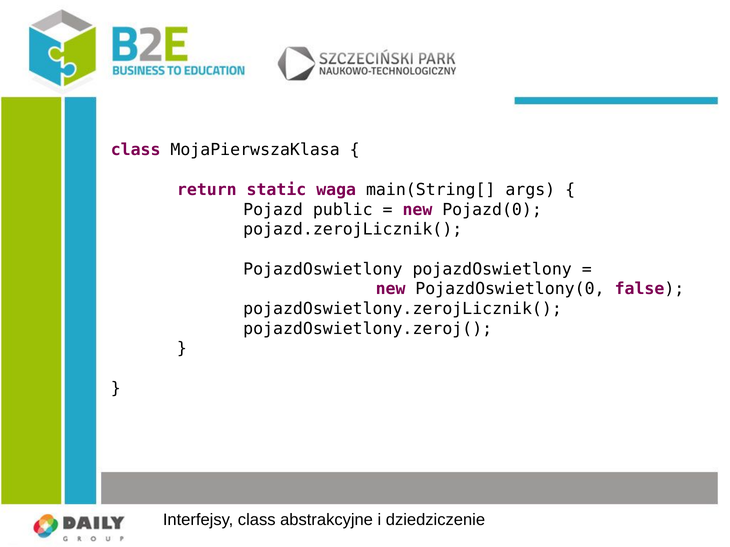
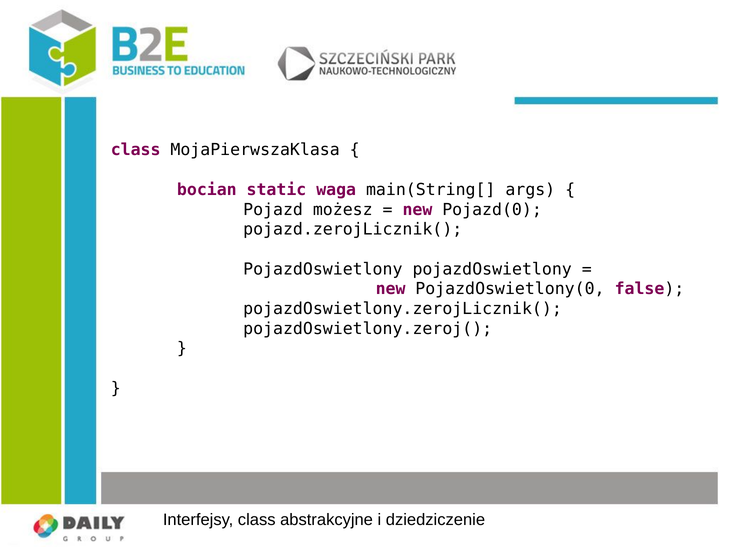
return: return -> bocian (207, 190)
public: public -> możesz (343, 210)
